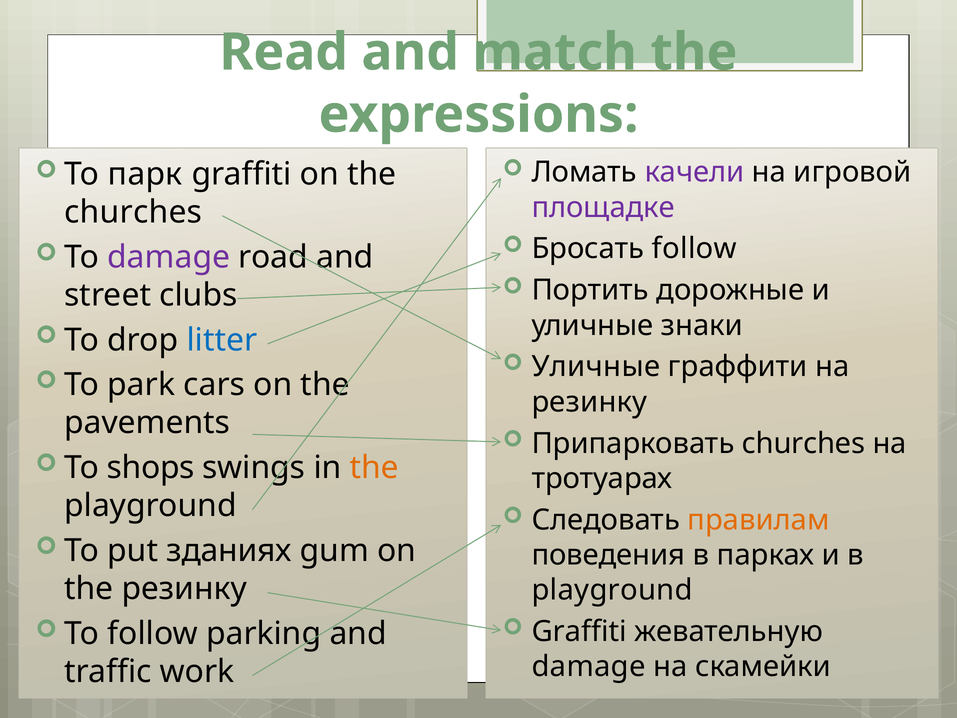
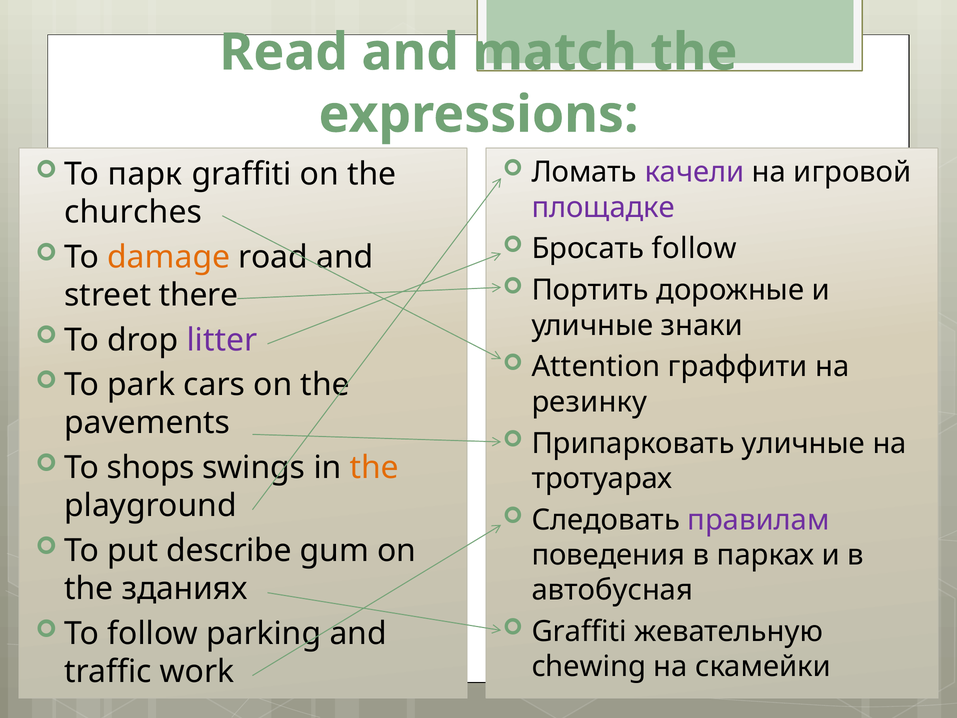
damage colour: purple -> orange (169, 257)
clubs: clubs -> there (199, 295)
litter colour: blue -> purple (222, 340)
Уличные: Уличные -> Attention (596, 367)
Припарковать churches: churches -> уличные (803, 443)
правилам colour: orange -> purple (758, 520)
зданиях: зданиях -> describe (229, 550)
the резинку: резинку -> зданиях (185, 589)
playground: playground -> автобусная (612, 590)
damage: damage -> chewing (589, 666)
